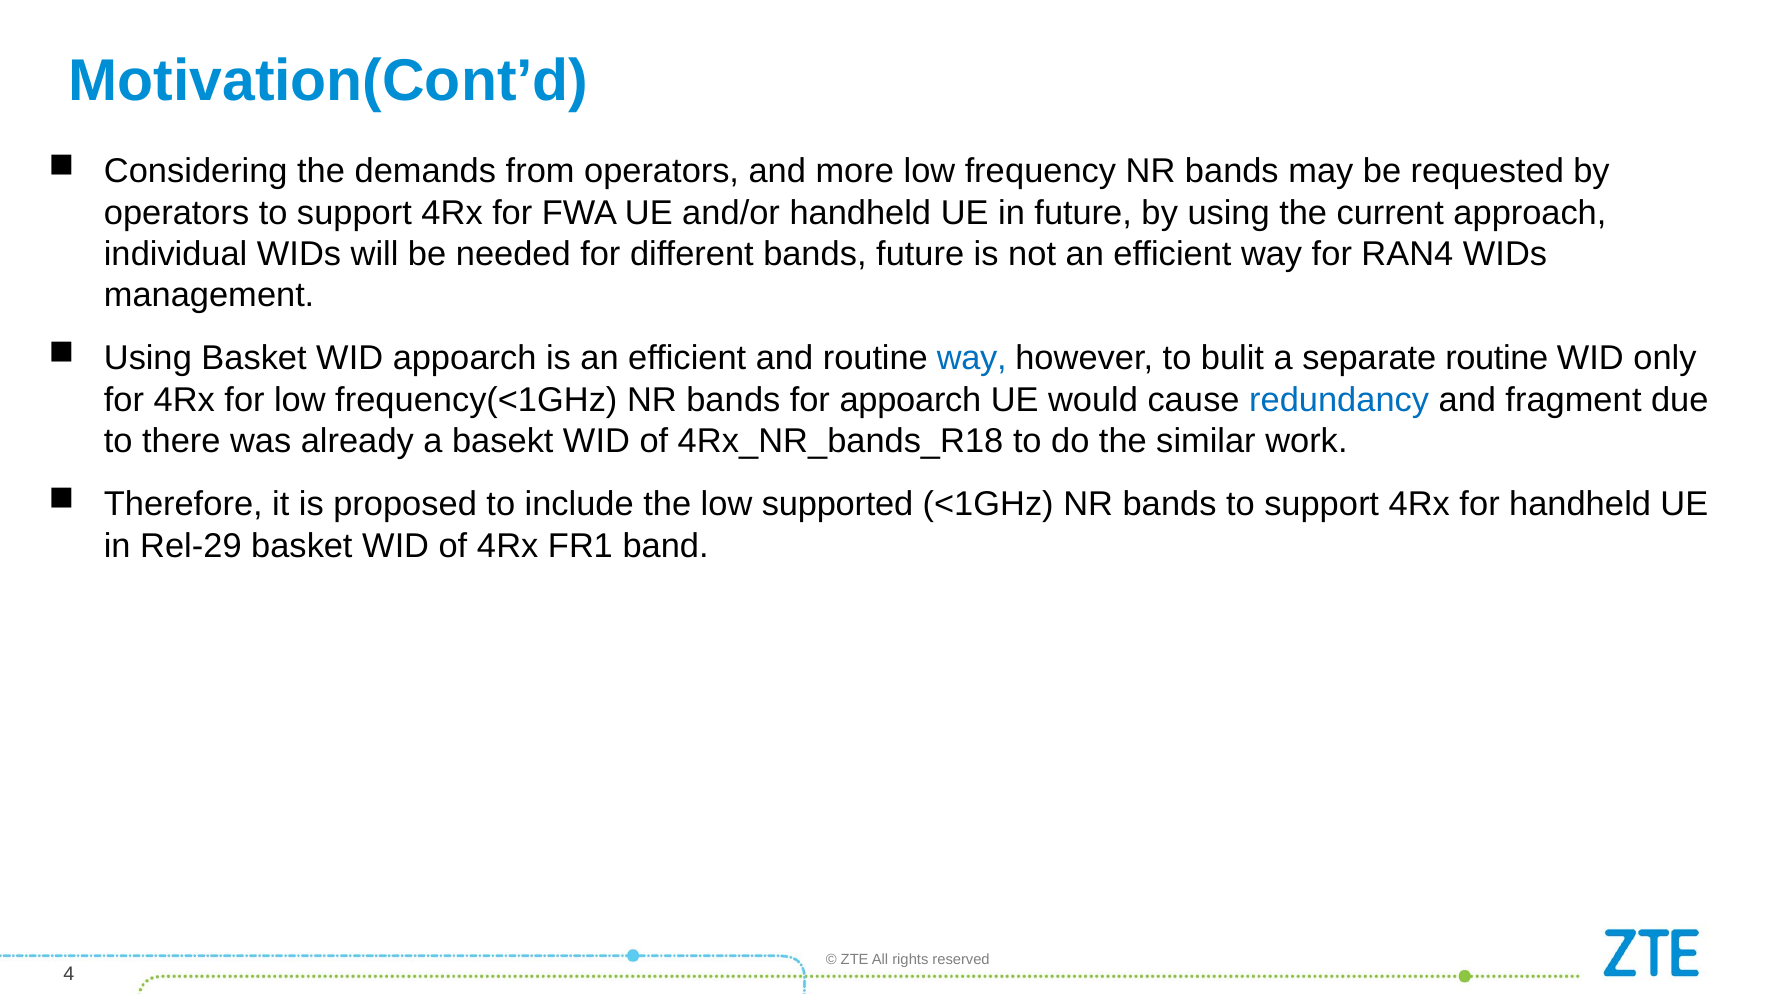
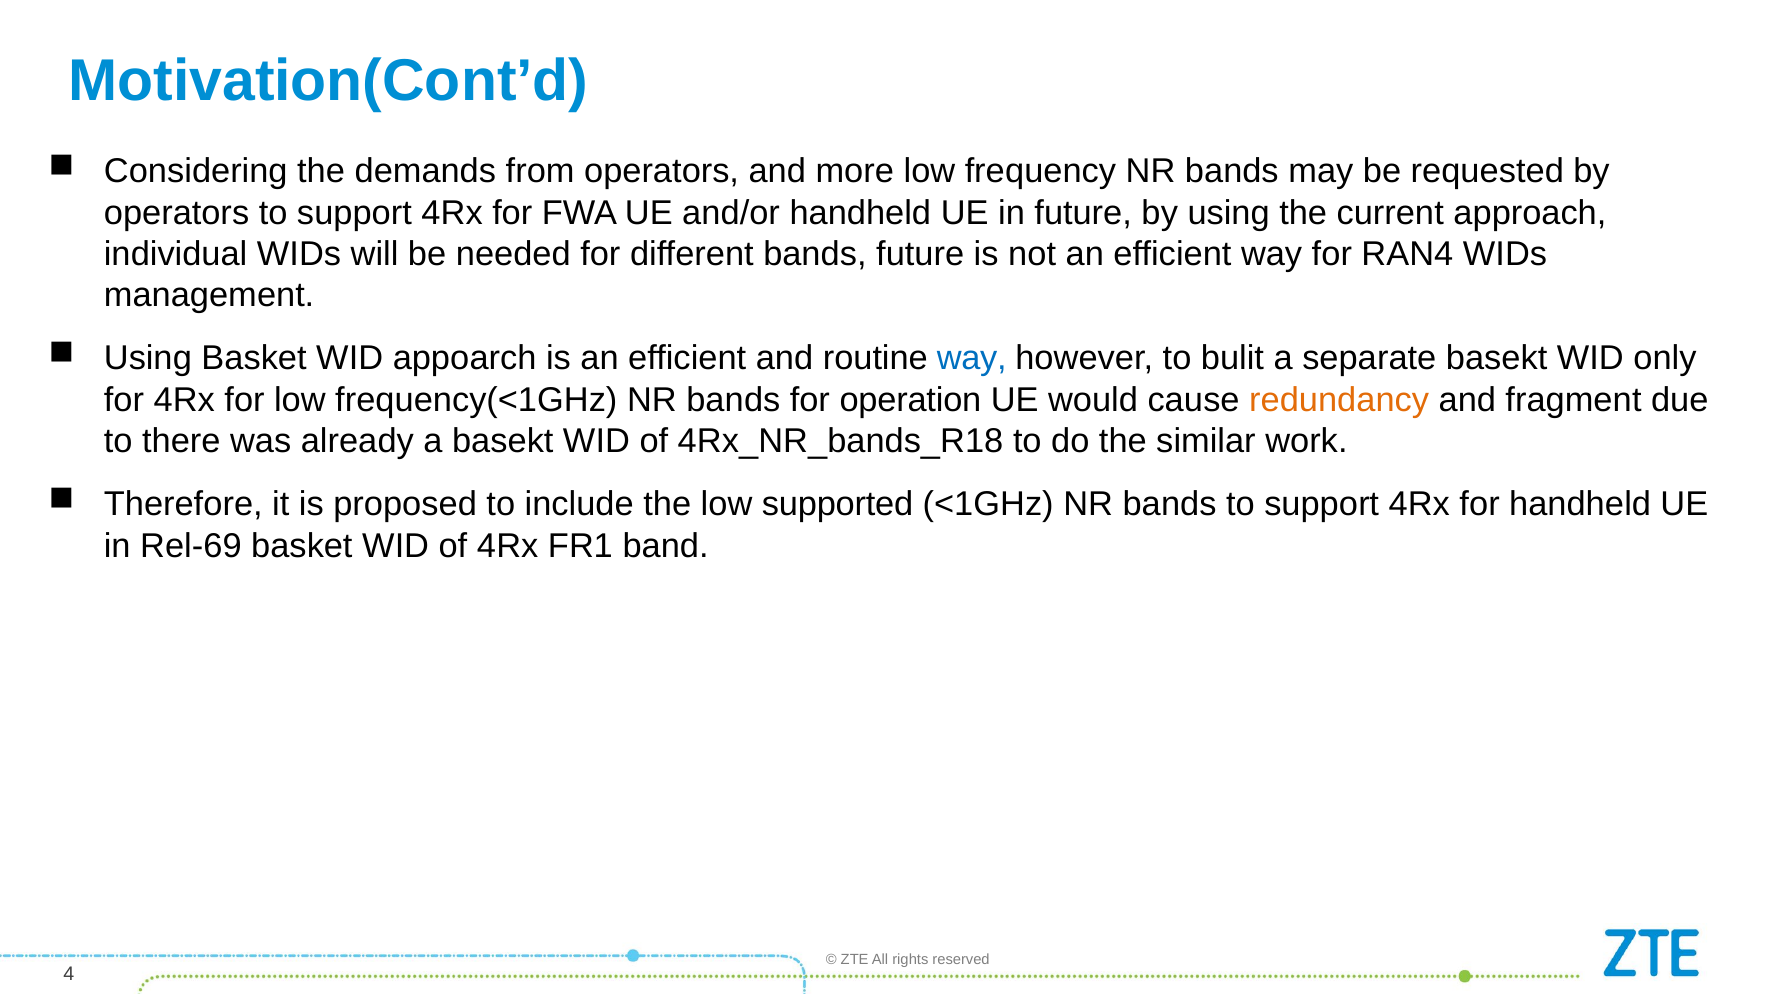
separate routine: routine -> basekt (1497, 359)
for appoarch: appoarch -> operation (910, 400)
redundancy colour: blue -> orange (1339, 400)
Rel-29: Rel-29 -> Rel-69 (191, 546)
